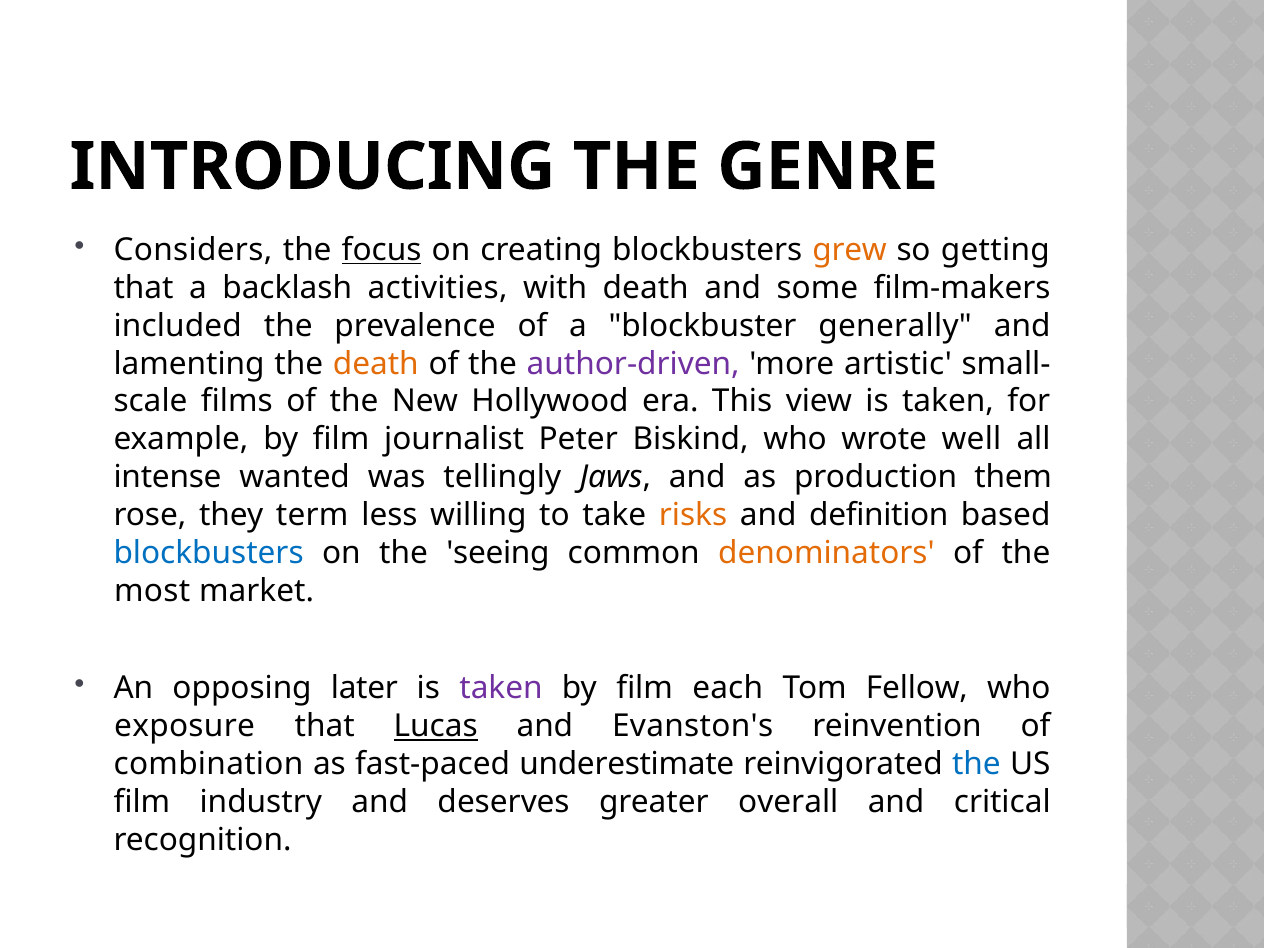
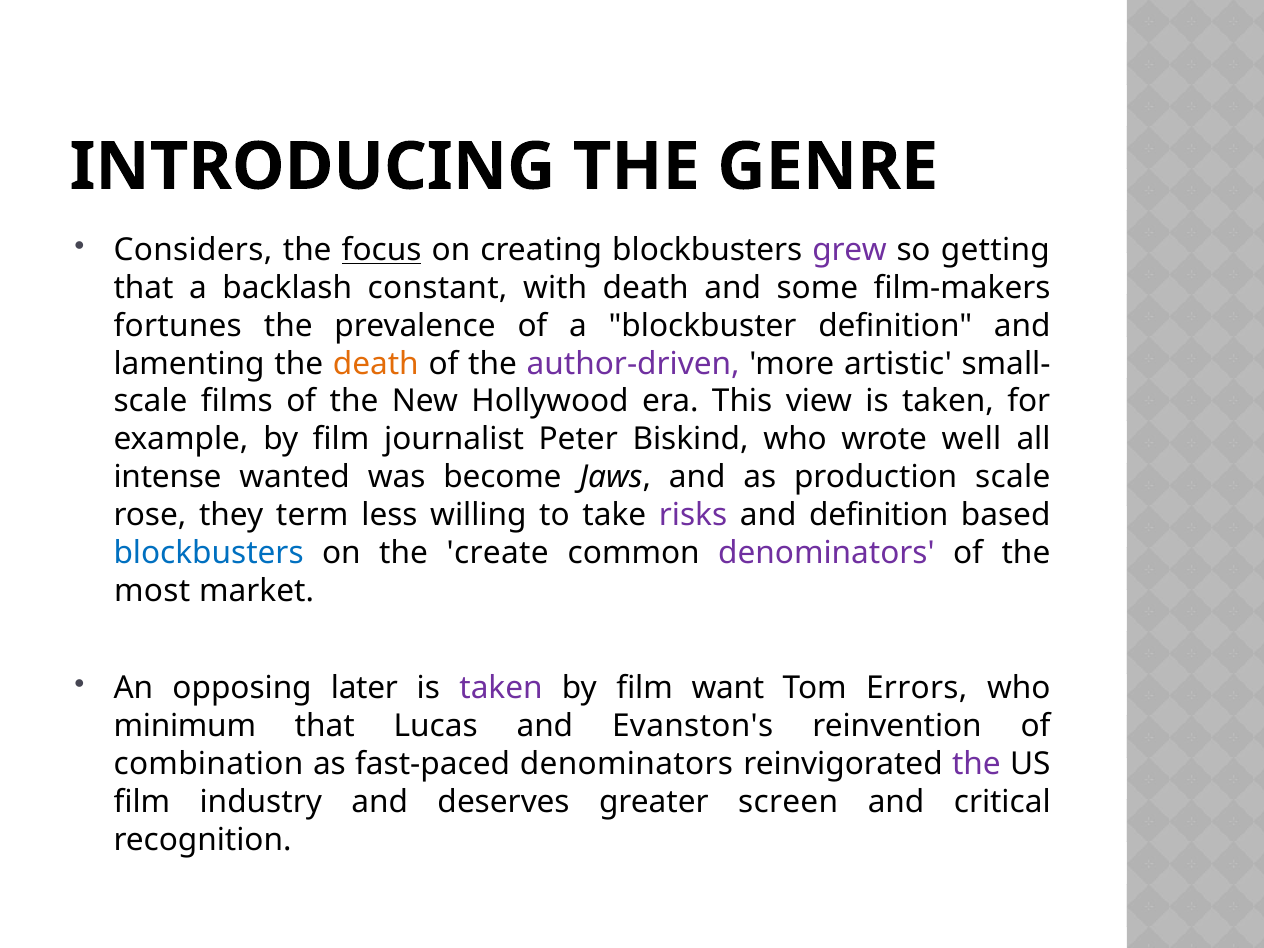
grew colour: orange -> purple (850, 250)
activities: activities -> constant (438, 288)
included: included -> fortunes (178, 326)
blockbuster generally: generally -> definition (895, 326)
tellingly: tellingly -> become (502, 477)
production them: them -> scale (1013, 477)
risks colour: orange -> purple (693, 515)
seeing: seeing -> create (498, 553)
denominators colour: orange -> purple (826, 553)
each: each -> want (728, 688)
Fellow: Fellow -> Errors (917, 688)
exposure: exposure -> minimum (185, 726)
Lucas underline: present -> none (436, 726)
fast-paced underestimate: underestimate -> denominators (626, 764)
the colour: blue -> purple (976, 764)
overall: overall -> screen (788, 802)
